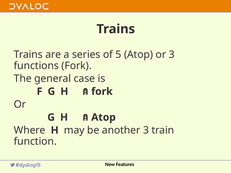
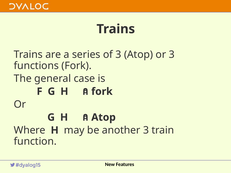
of 5: 5 -> 3 (118, 55)
